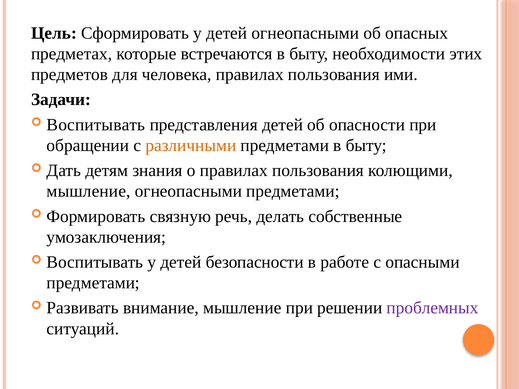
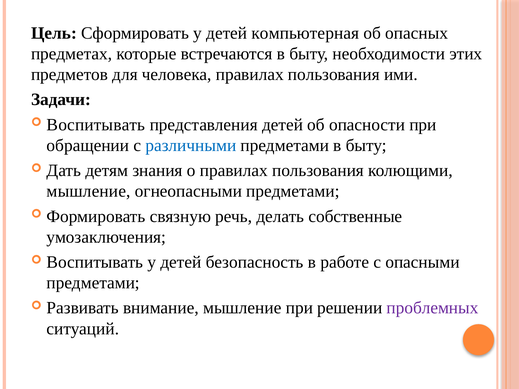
детей огнеопасными: огнеопасными -> компьютерная (305, 33)
различными colour: orange -> blue (191, 145)
безопасности: безопасности -> безопасность (255, 262)
